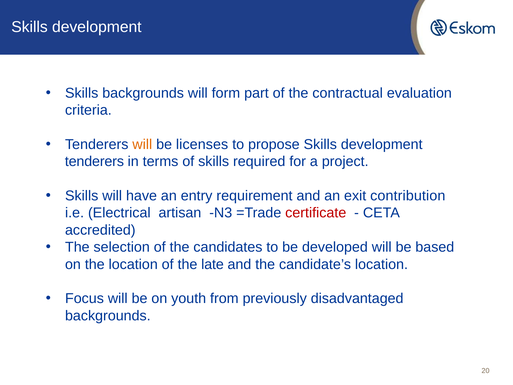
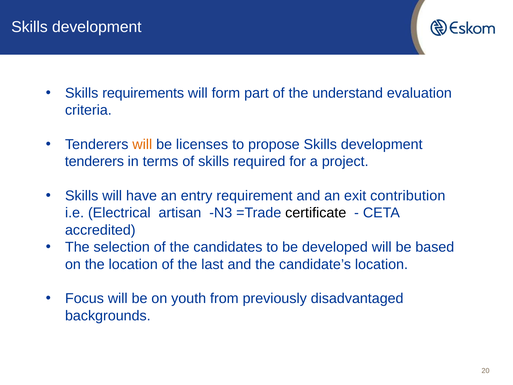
Skills backgrounds: backgrounds -> requirements (143, 93)
contractual: contractual -> understand (348, 93)
certificate colour: red -> black (316, 213)
late: late -> last (212, 264)
